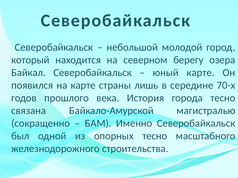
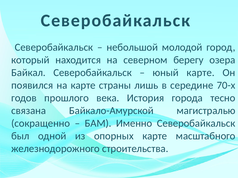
опорных тесно: тесно -> карте (155, 136)
